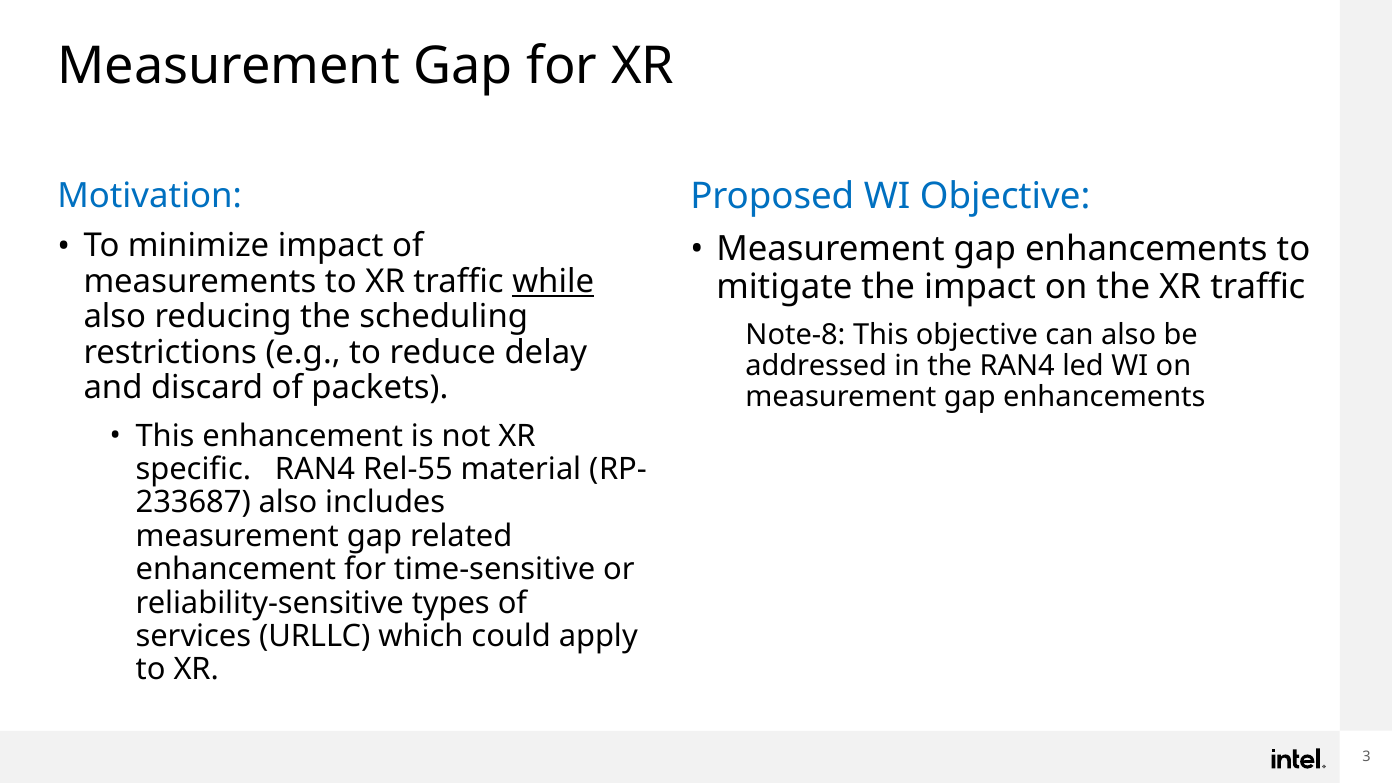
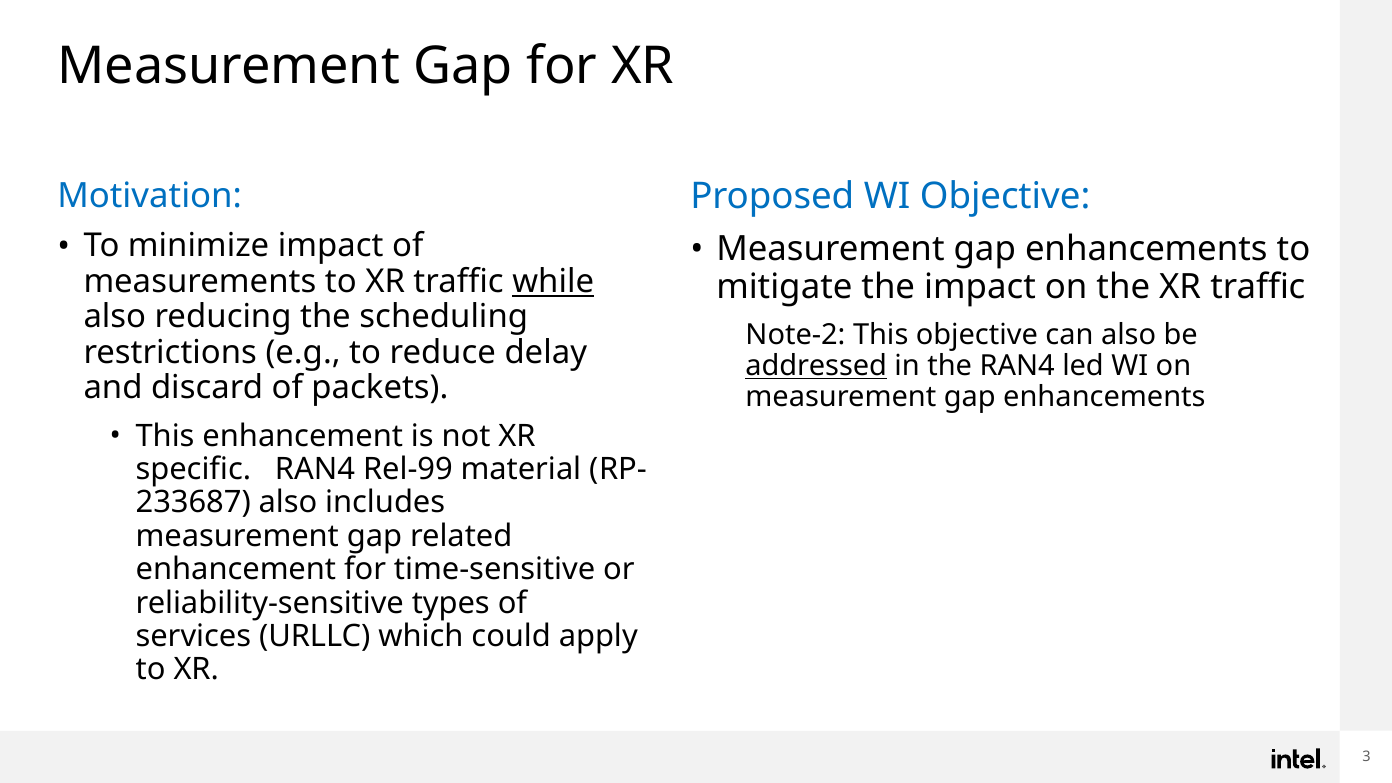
Note-8: Note-8 -> Note-2 (796, 335)
addressed underline: none -> present (816, 366)
Rel-55: Rel-55 -> Rel-99 (408, 469)
